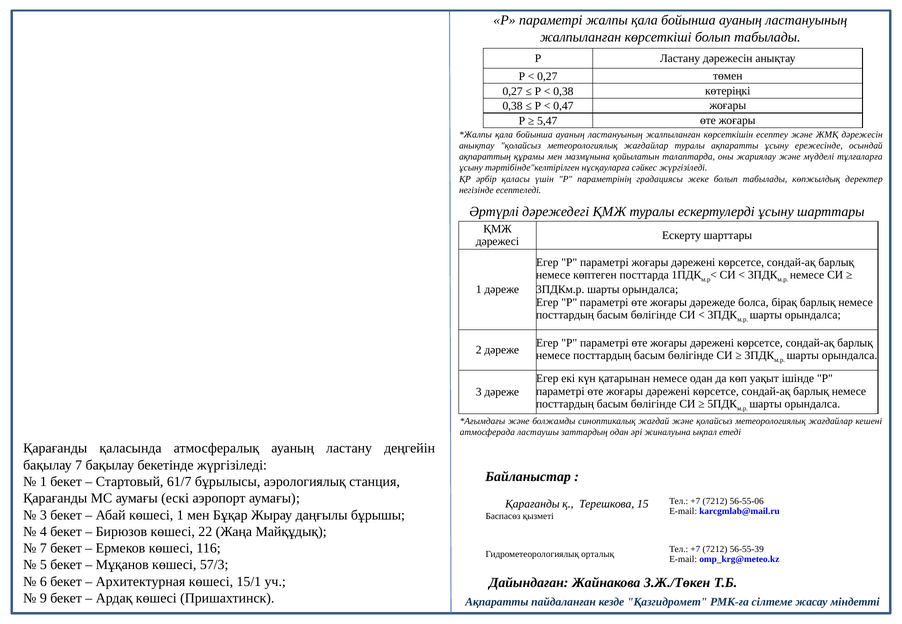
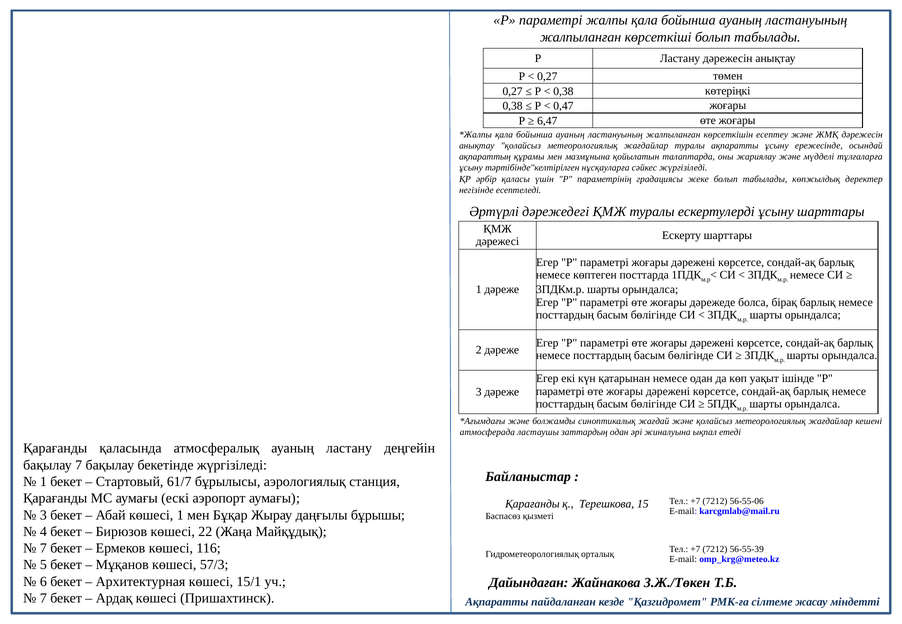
5,47: 5,47 -> 6,47 (547, 121)
9: 9 -> 7 (43, 599)
